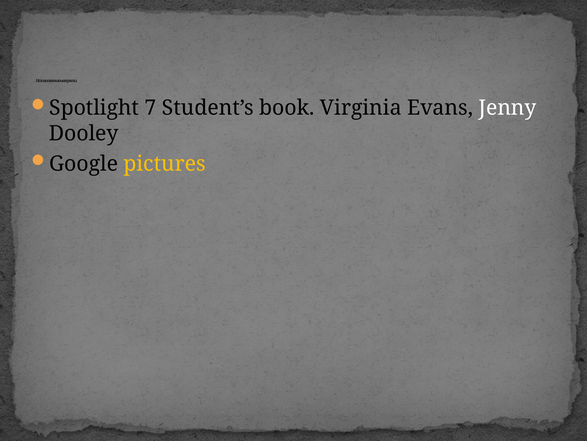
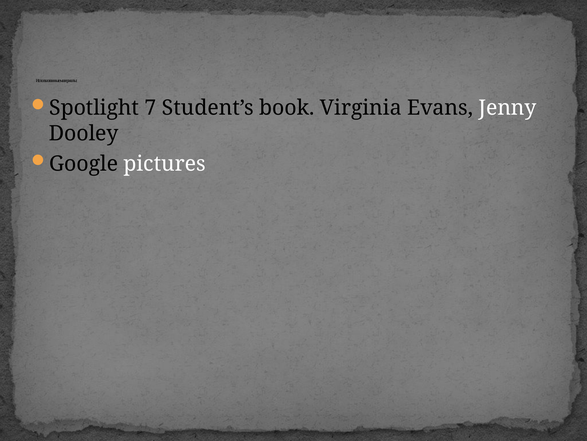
pictures colour: yellow -> white (165, 164)
